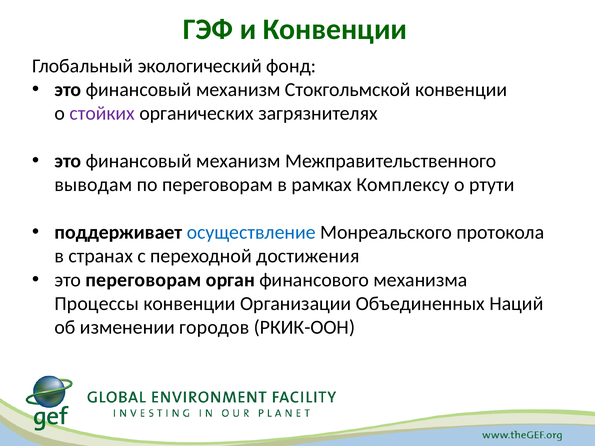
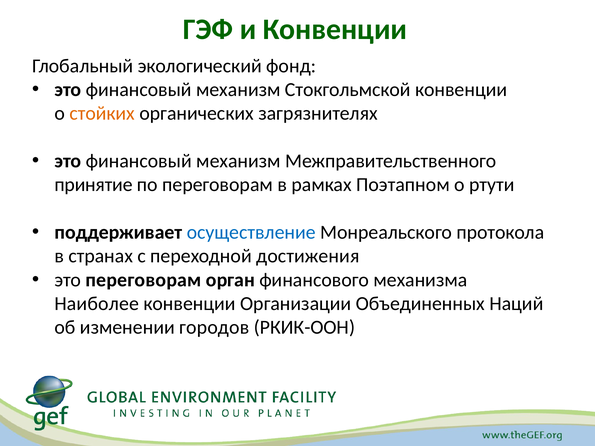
стойких colour: purple -> orange (102, 113)
выводам: выводам -> принятие (94, 185)
Комплексу: Комплексу -> Поэтапном (403, 185)
Процессы: Процессы -> Наиболее (97, 304)
